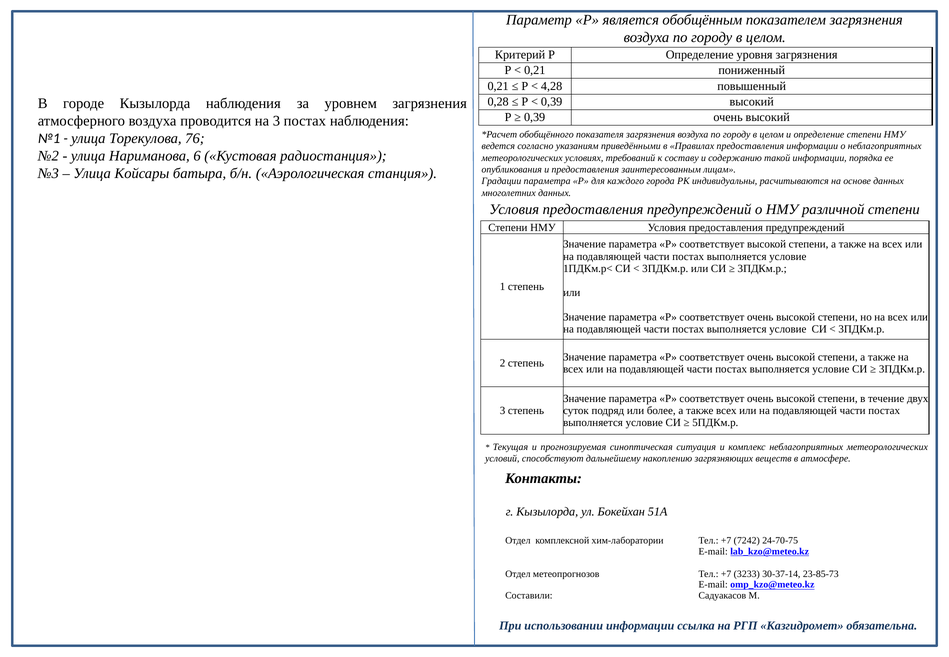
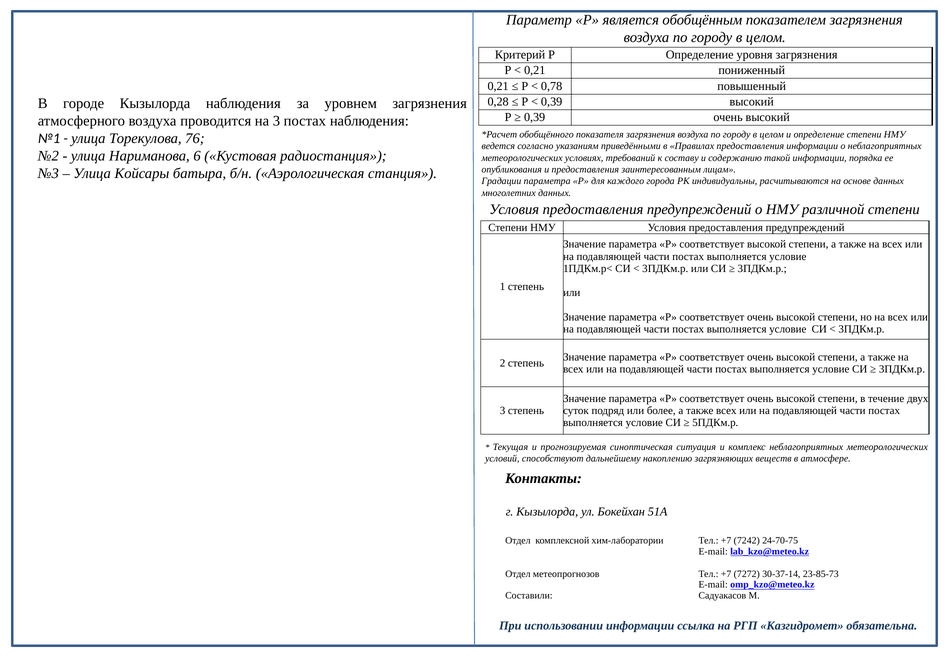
4,28: 4,28 -> 0,78 (552, 86)
3233: 3233 -> 7272 (747, 574)
